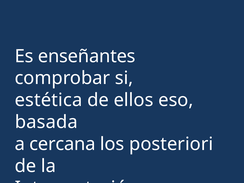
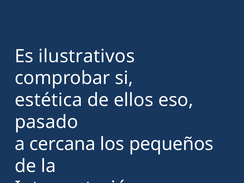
enseñantes: enseñantes -> ilustrativos (87, 56)
basada: basada -> pasado (46, 122)
posteriori: posteriori -> pequeños (171, 144)
